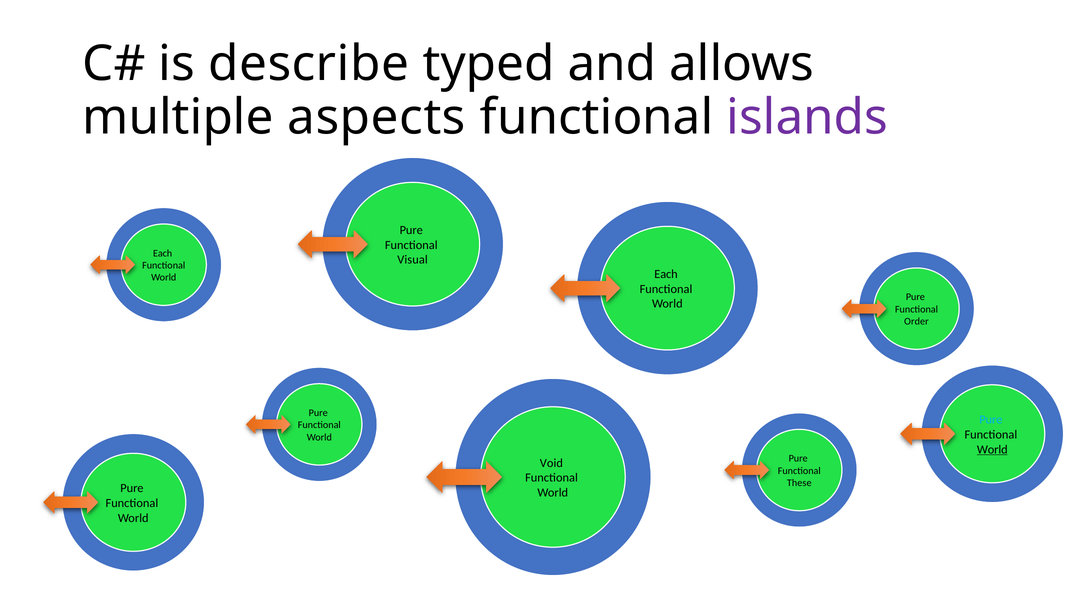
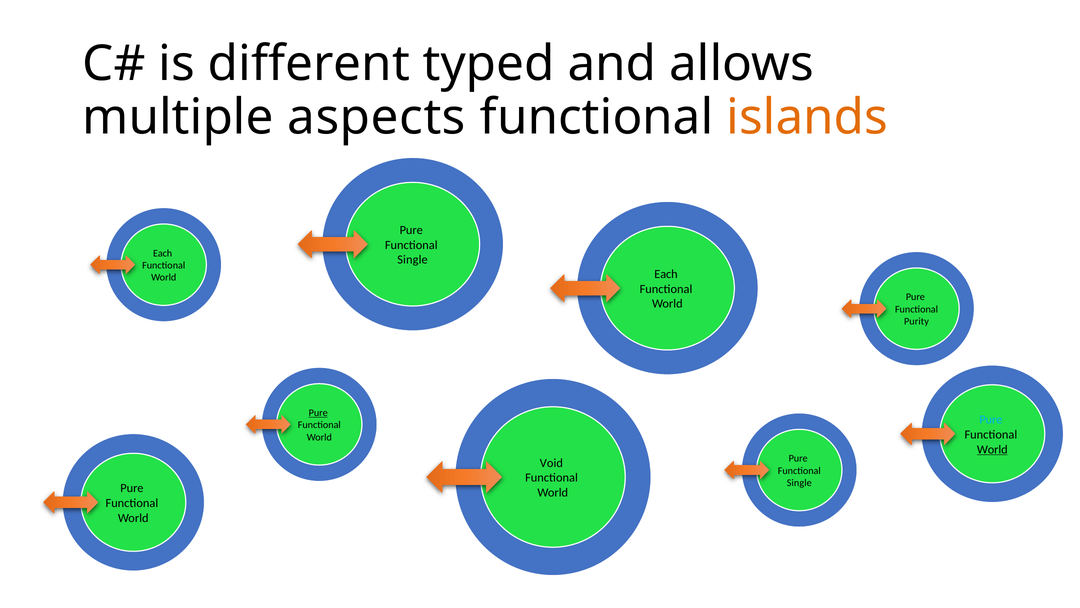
describe: describe -> different (309, 64)
islands colour: purple -> orange (807, 117)
Visual: Visual -> Single (413, 260)
Order: Order -> Purity (916, 321)
Pure underline: none -> present (318, 413)
These: These -> Single (799, 483)
